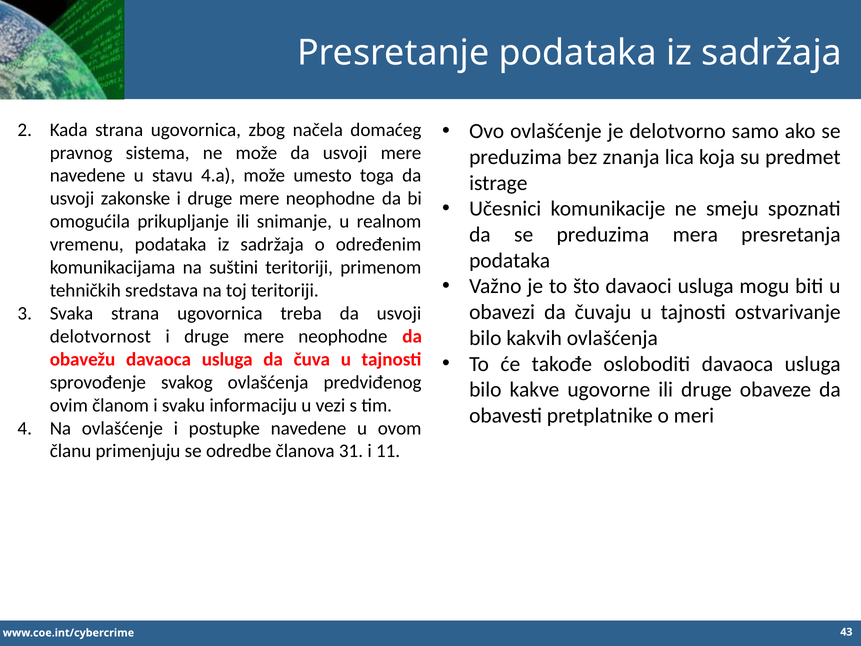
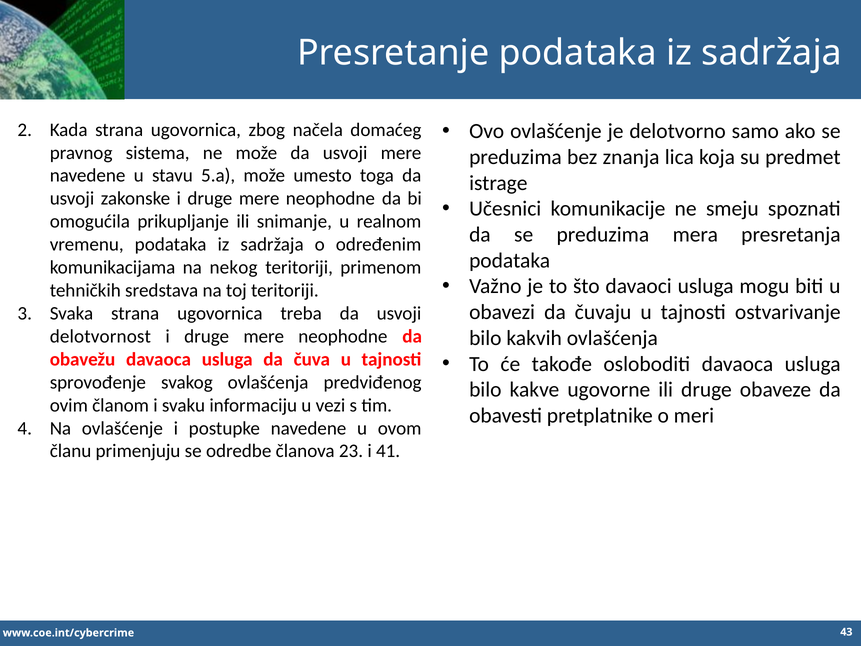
4.a: 4.a -> 5.a (218, 176)
suštini: suštini -> nekog (234, 267)
31: 31 -> 23 (351, 451)
11: 11 -> 41 (388, 451)
